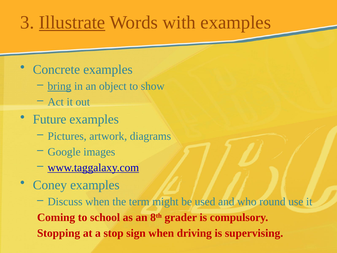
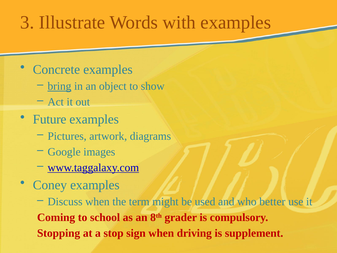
Illustrate underline: present -> none (72, 22)
round: round -> better (272, 202)
supervising: supervising -> supplement (254, 233)
